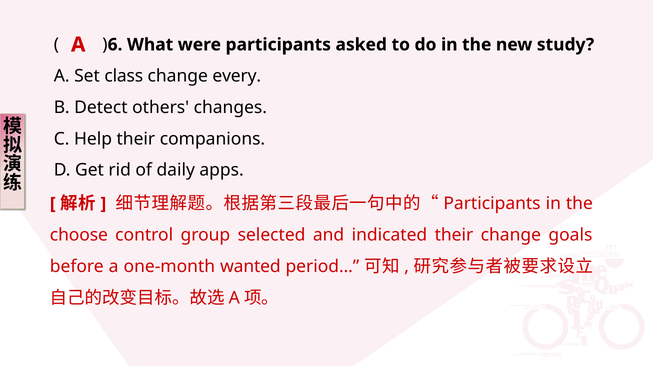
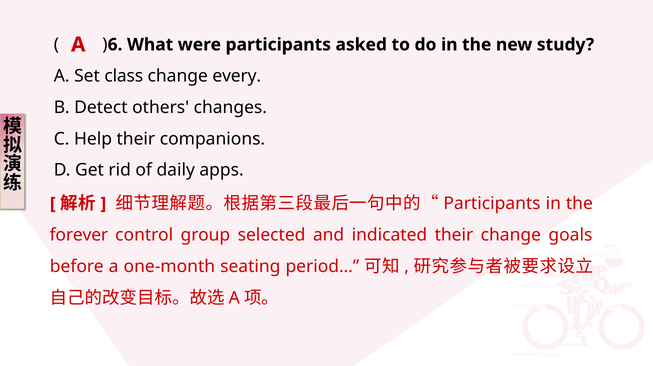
choose: choose -> forever (79, 235)
wanted: wanted -> seating (250, 266)
